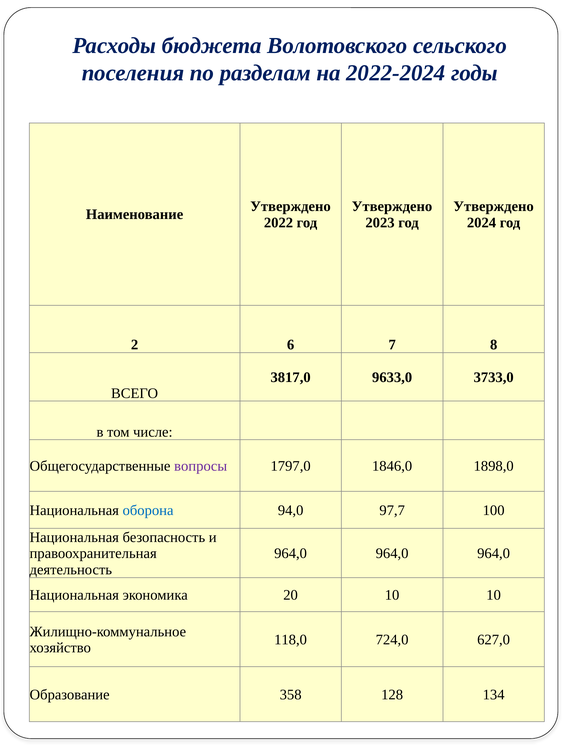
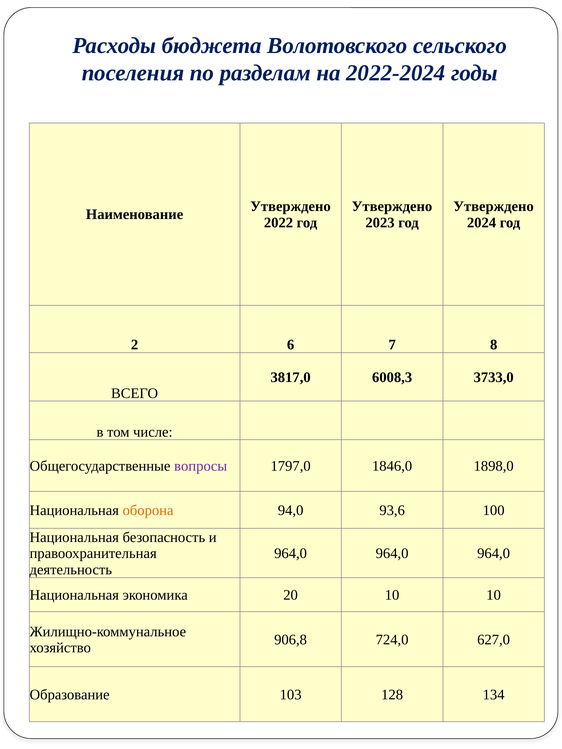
9633,0: 9633,0 -> 6008,3 (392, 378)
оборона colour: blue -> orange (148, 511)
97,7: 97,7 -> 93,6 (392, 511)
118,0: 118,0 -> 906,8 (291, 640)
358: 358 -> 103 (291, 695)
